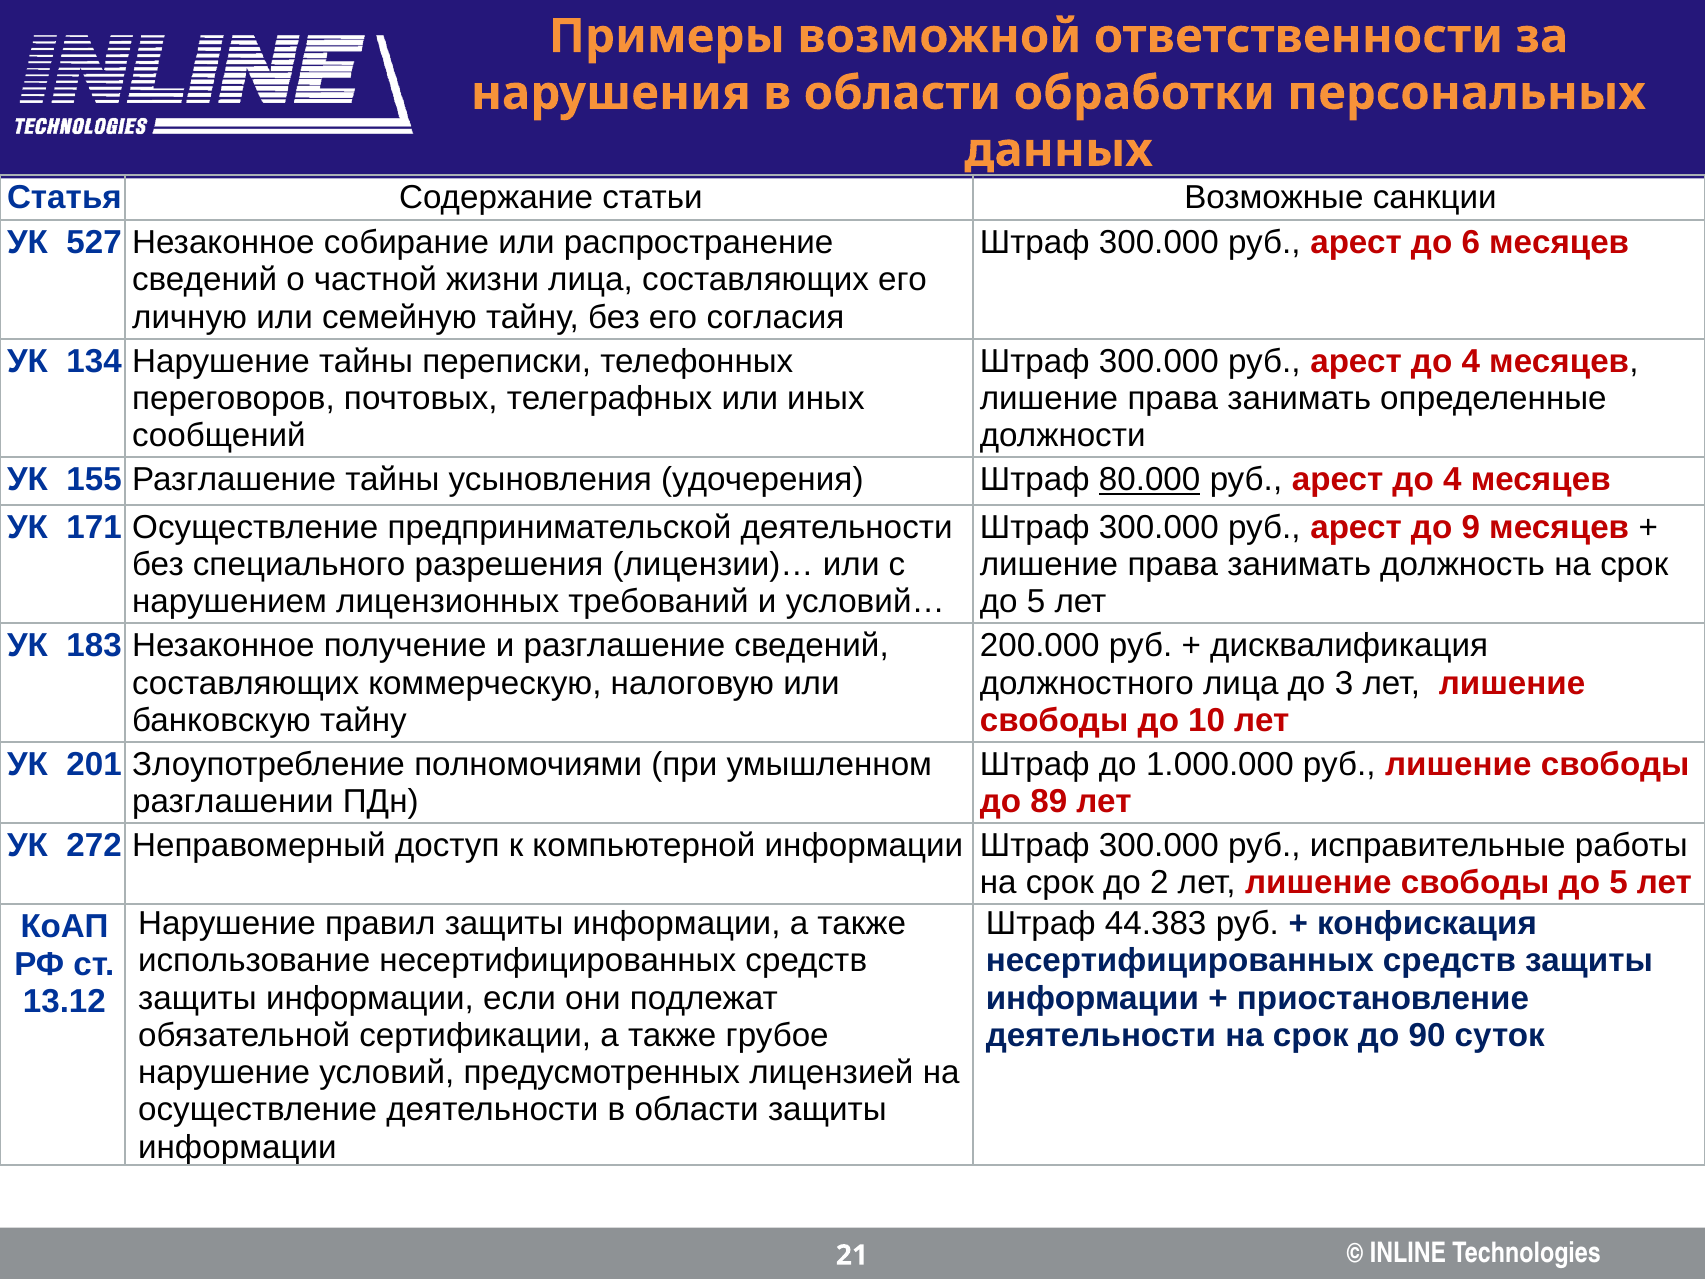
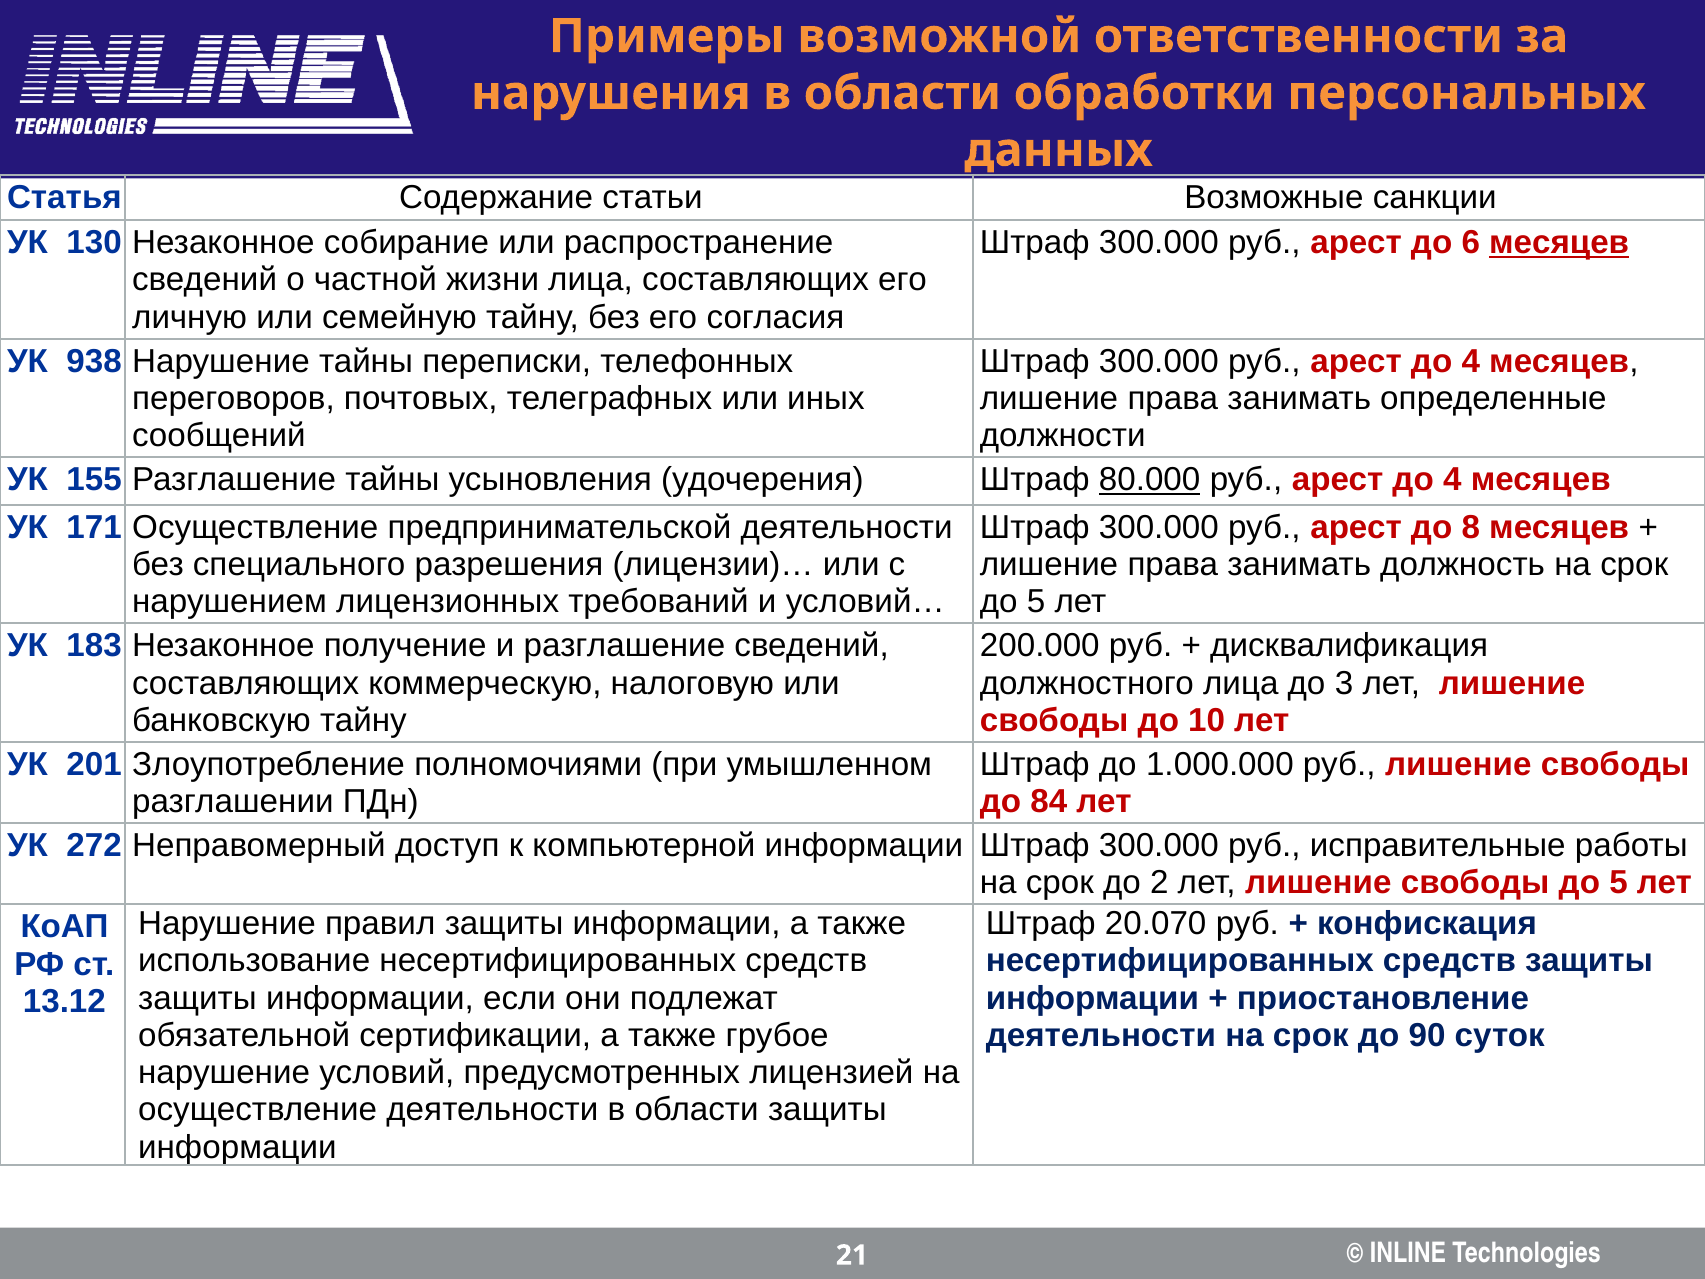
527: 527 -> 130 (94, 243)
месяцев underline: none -> present (1559, 243)
134: 134 -> 938 (94, 361)
9: 9 -> 8 (1471, 527)
89: 89 -> 84 (1049, 801)
44.383: 44.383 -> 20.070 (1156, 923)
